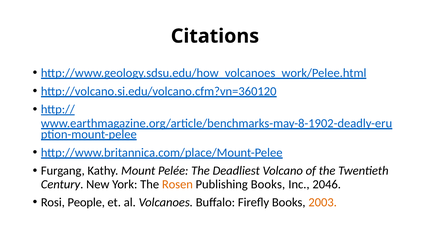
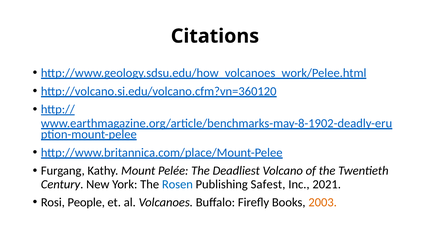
Rosen colour: orange -> blue (177, 184)
Publishing Books: Books -> Safest (268, 184)
2046: 2046 -> 2021 (327, 184)
